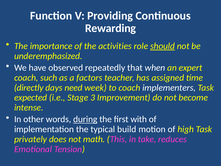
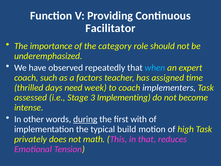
Rewarding: Rewarding -> Facilitator (110, 28)
activities: activities -> category (115, 46)
should underline: present -> none (163, 46)
when colour: white -> light blue (155, 68)
directly: directly -> thrilled (29, 87)
expected: expected -> assessed (31, 97)
Improvement: Improvement -> Implementing (124, 97)
in take: take -> that (147, 139)
